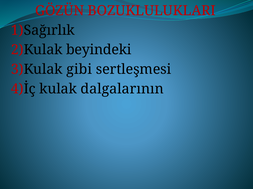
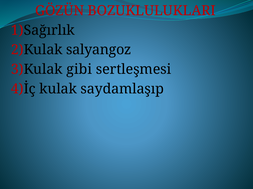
beyindeki: beyindeki -> salyangoz (99, 50)
dalgalarının: dalgalarının -> saydamlaşıp (122, 89)
